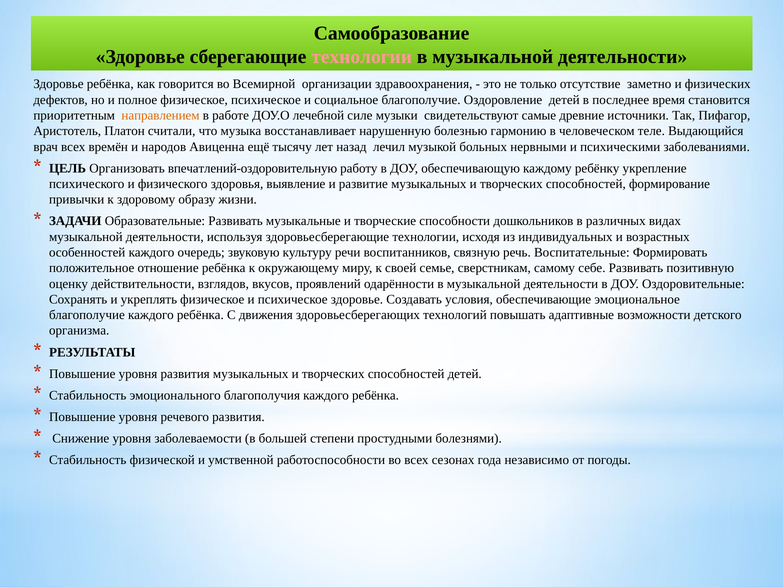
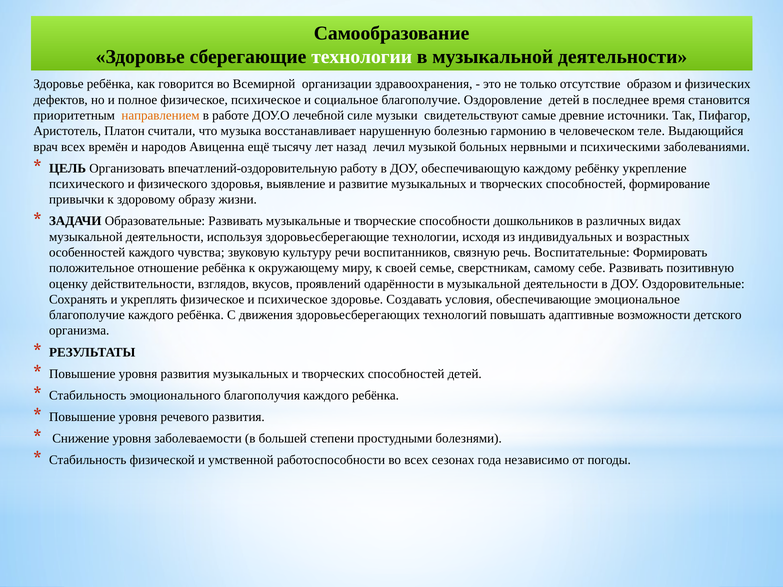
технологии colour: pink -> white (362, 57)
заметно: заметно -> образом (649, 84)
очередь: очередь -> чувства (201, 253)
